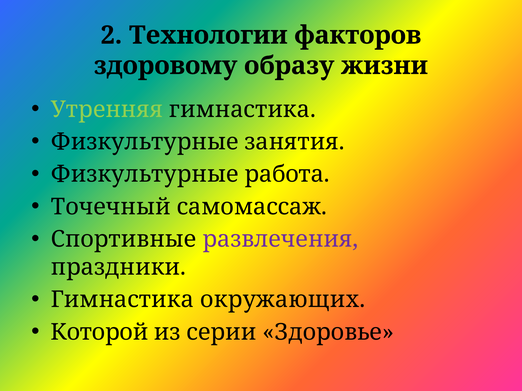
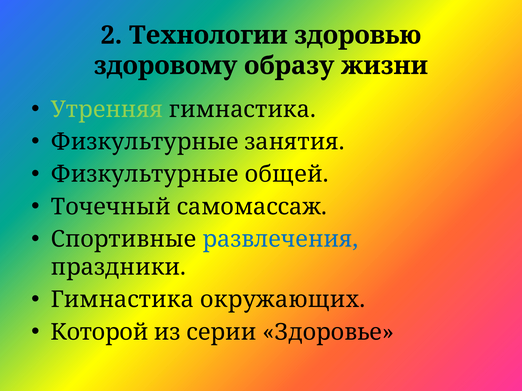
факторов: факторов -> здоровью (358, 35)
работа: работа -> общей (287, 175)
развлечения colour: purple -> blue (280, 240)
